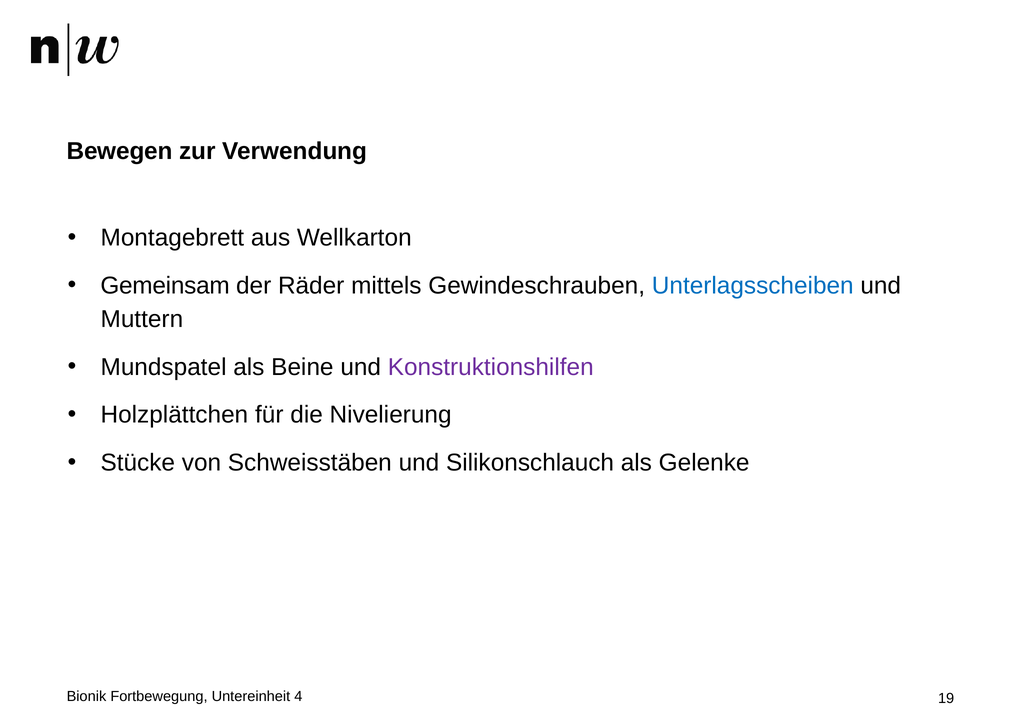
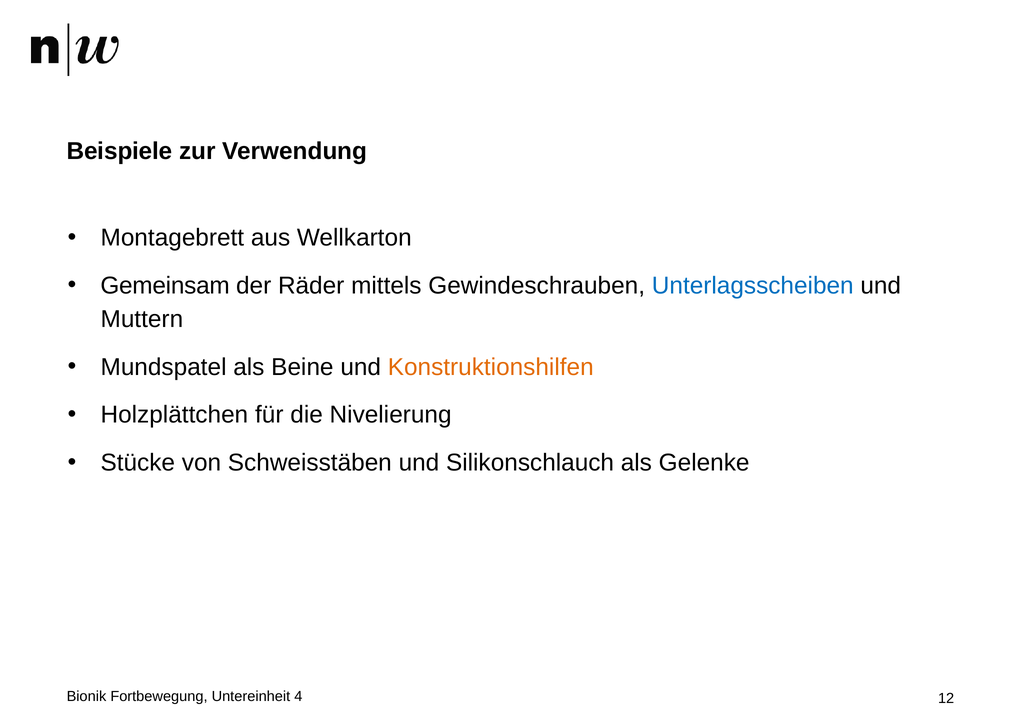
Bewegen: Bewegen -> Beispiele (120, 151)
Konstruktionshilfen colour: purple -> orange (491, 367)
19: 19 -> 12 (946, 698)
